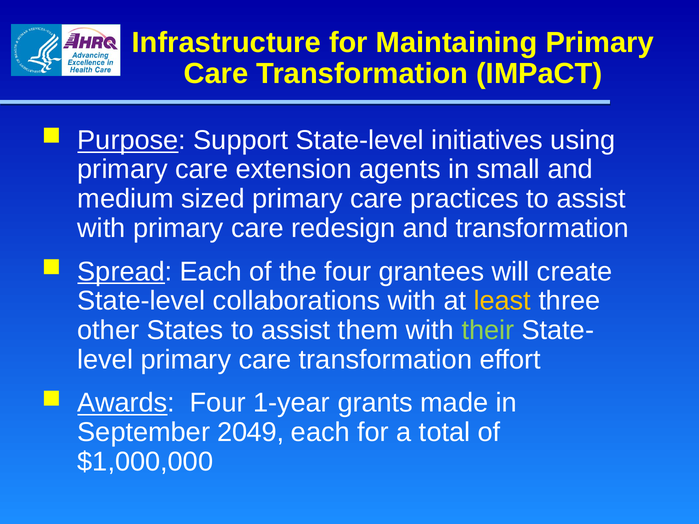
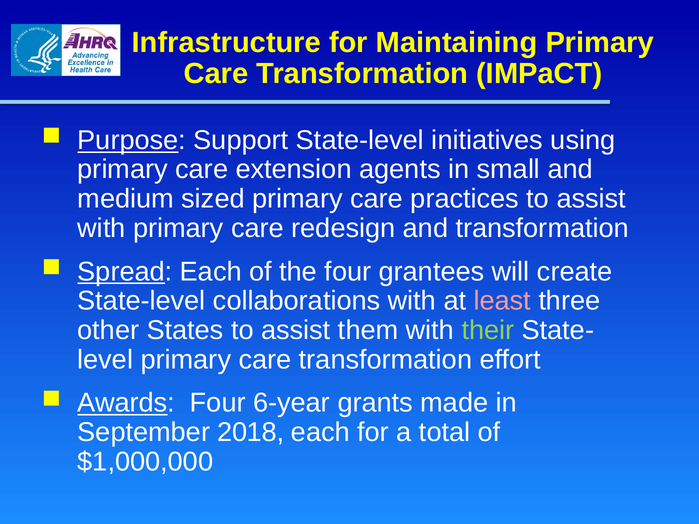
least colour: yellow -> pink (502, 301)
1-year: 1-year -> 6-year (292, 403)
2049: 2049 -> 2018 (251, 432)
